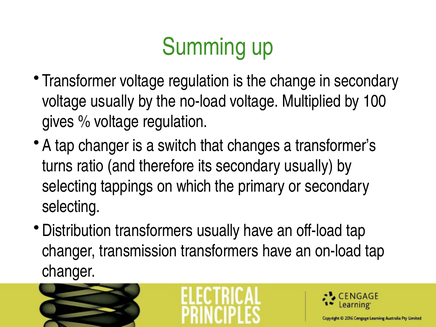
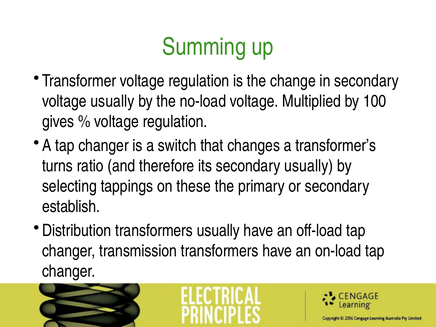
which: which -> these (194, 186)
selecting: selecting -> establish (71, 207)
